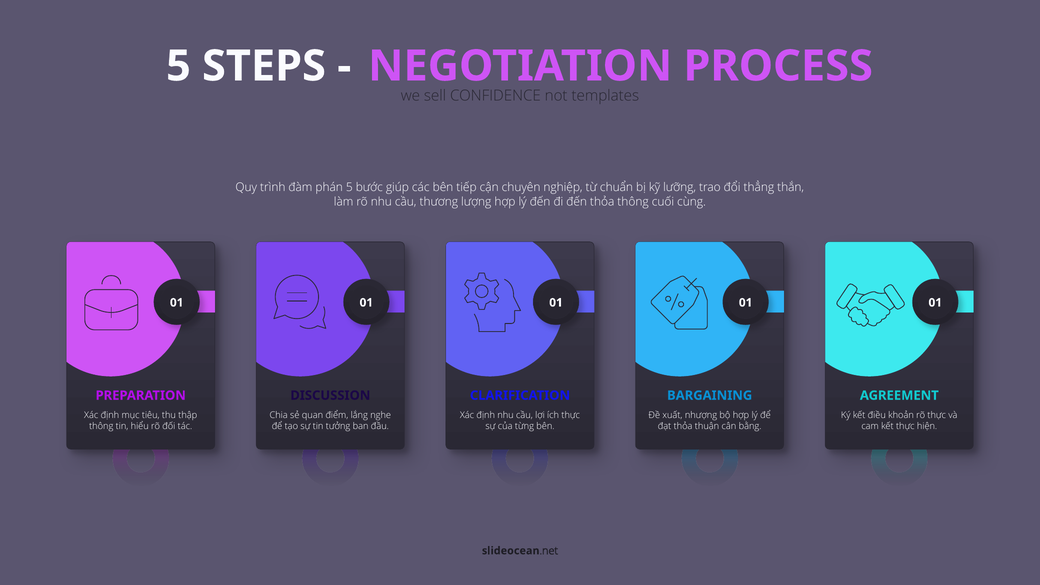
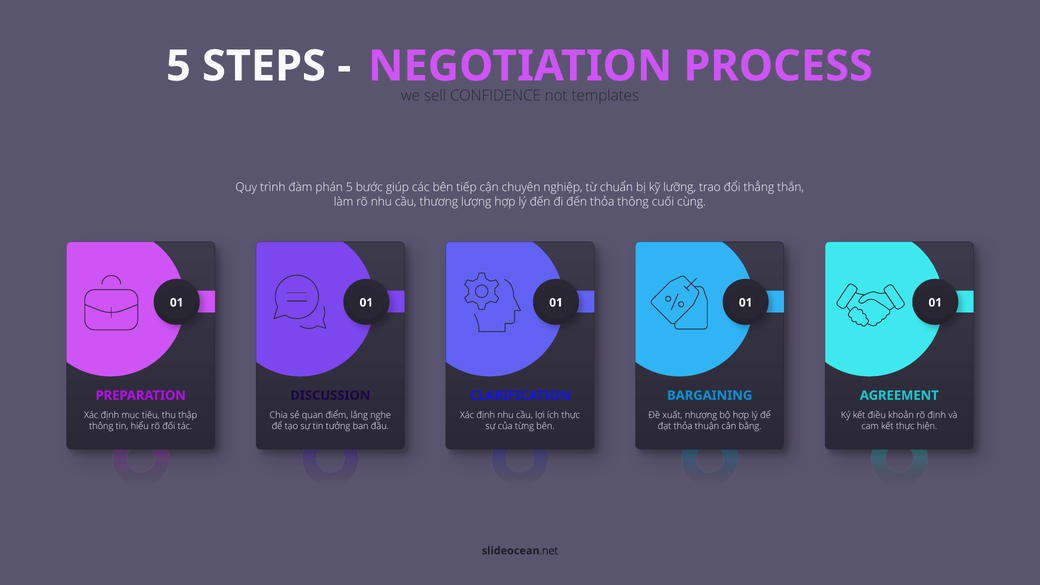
rõ thực: thực -> định (937, 415)
